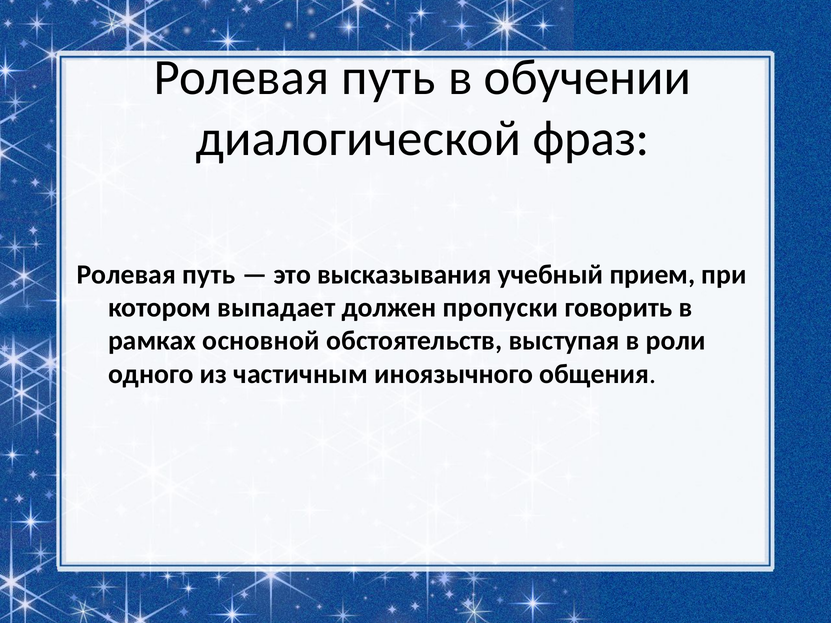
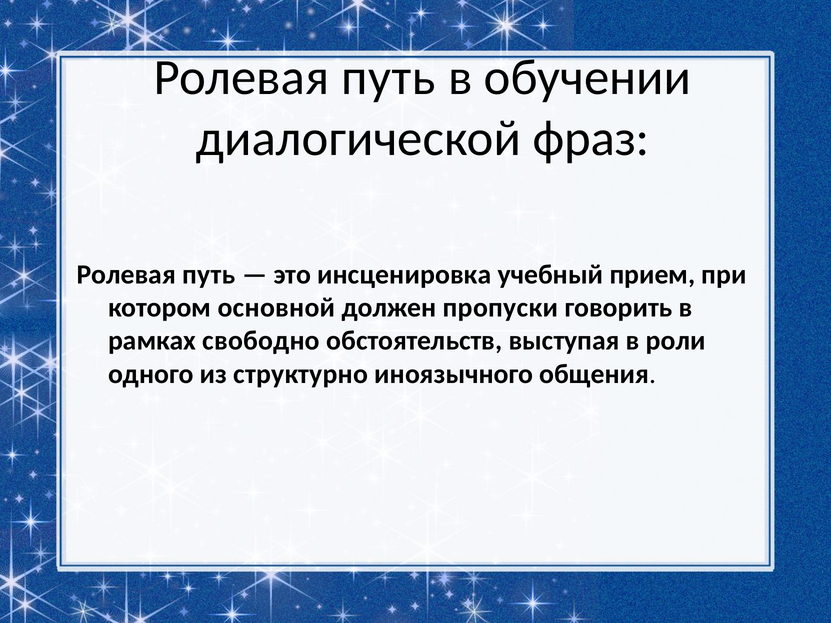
высказывания: высказывания -> инсценировка (404, 274)
выпадает: выпадает -> основной (276, 308)
основной: основной -> свободно (261, 341)
частичным: частичным -> структурно (301, 374)
